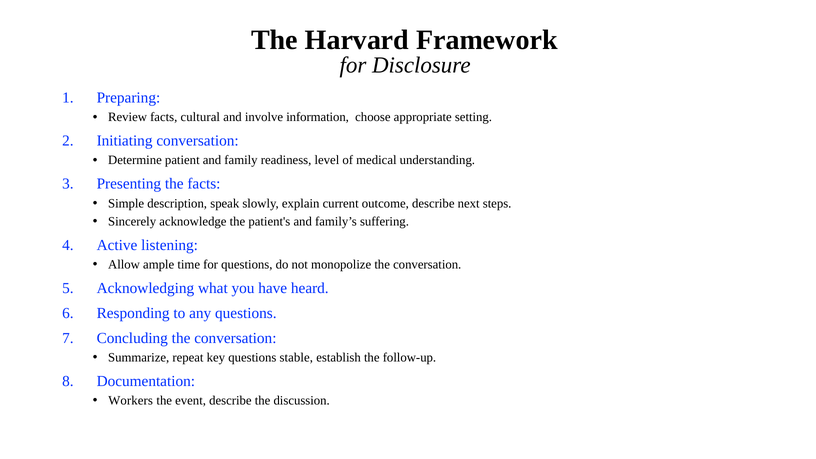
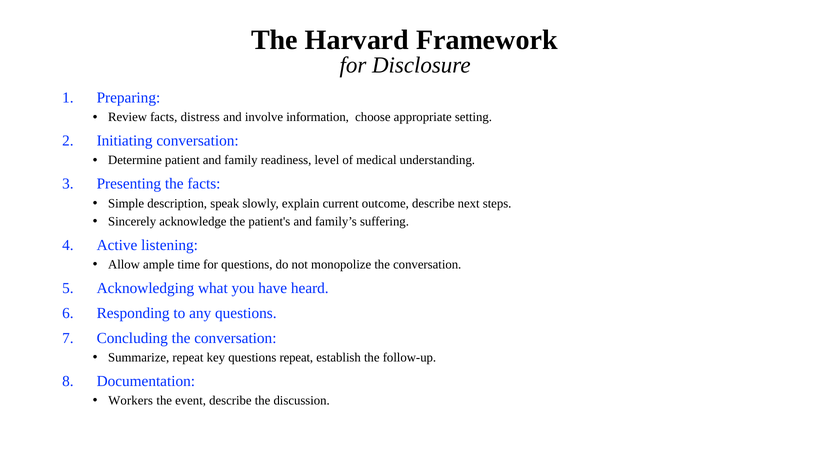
cultural: cultural -> distress (200, 117)
questions stable: stable -> repeat (296, 358)
